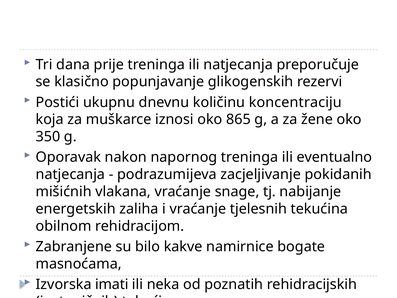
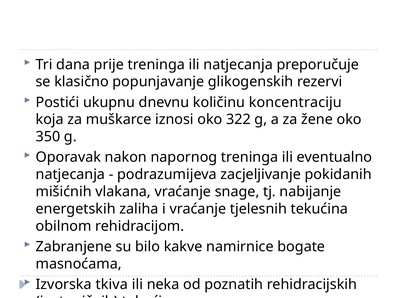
865: 865 -> 322 (238, 119)
imati: imati -> tkiva (112, 284)
